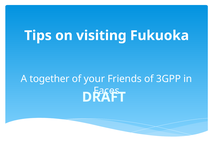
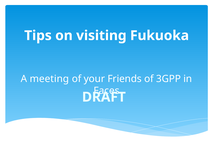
together: together -> meeting (49, 79)
